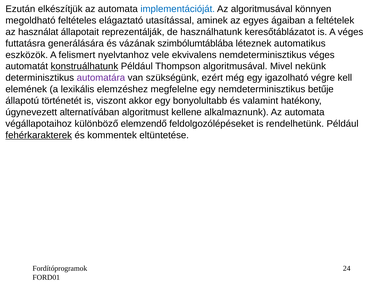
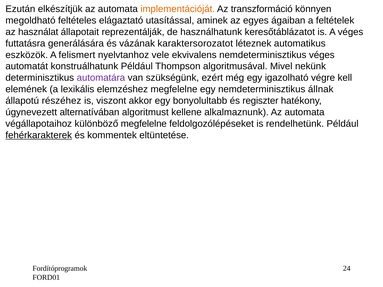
implementációját colour: blue -> orange (178, 9)
Az algoritmusával: algoritmusával -> transzformáció (262, 9)
szimbólumtáblába: szimbólumtáblába -> karaktersorozatot (195, 43)
konstruálhatunk underline: present -> none (84, 66)
betűje: betűje -> állnak (321, 89)
történetét: történetét -> részéhez (62, 101)
valamint: valamint -> regiszter (260, 101)
különböző elemzendő: elemzendő -> megfelelne (144, 124)
